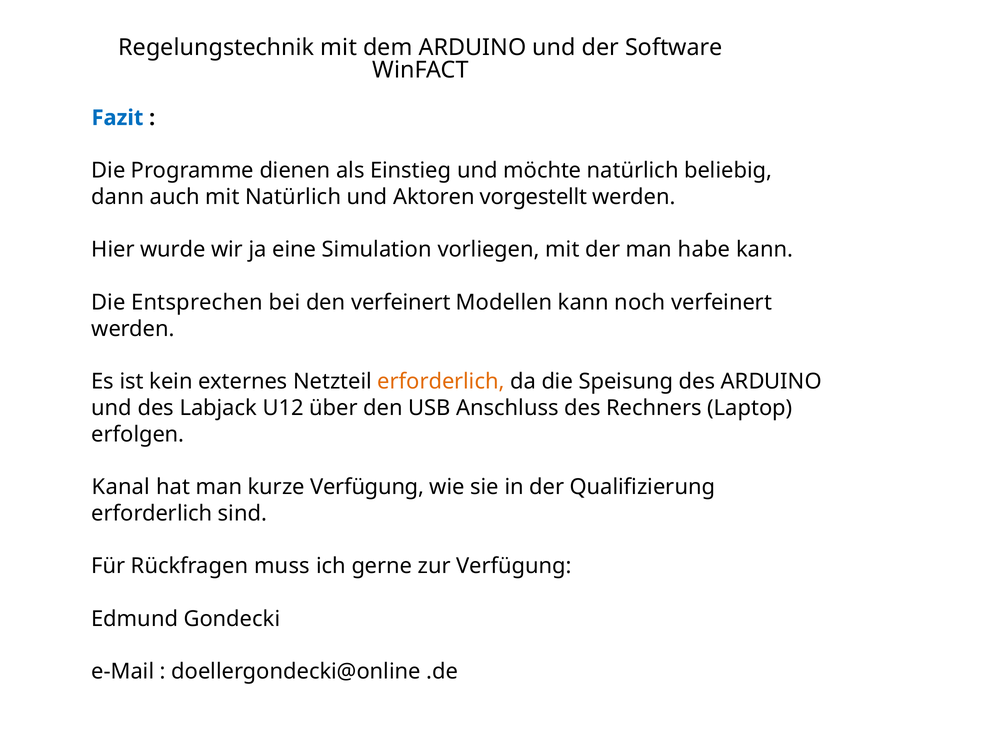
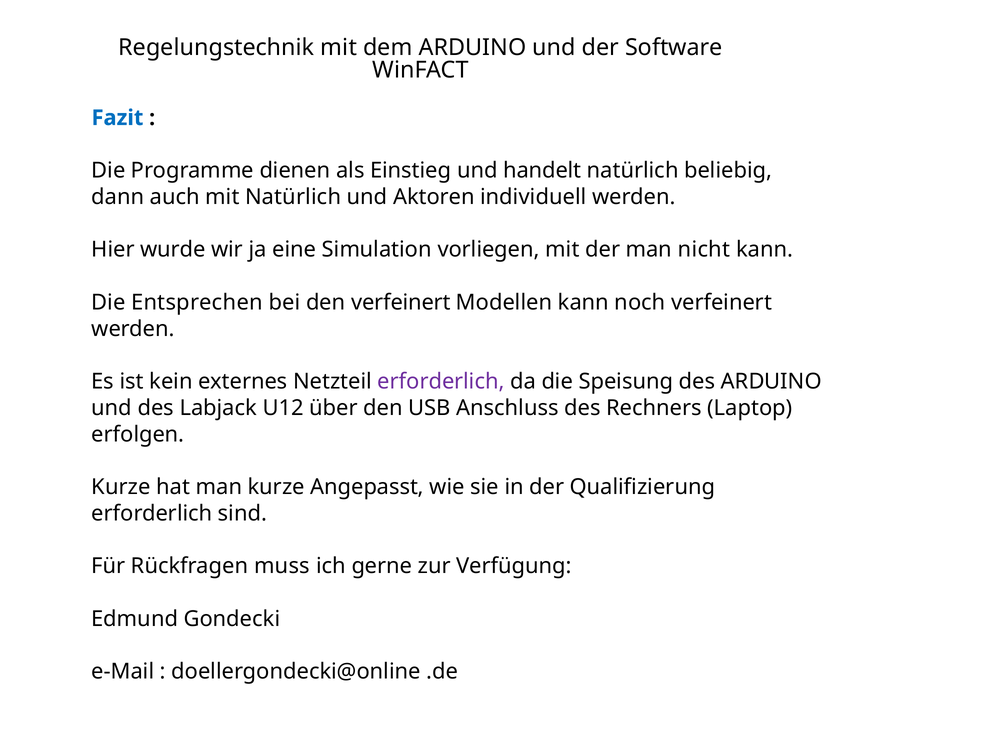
möchte: möchte -> handelt (542, 171)
vorgestellt: vorgestellt -> individuell (533, 197)
habe: habe -> nicht (704, 250)
erforderlich colour: orange -> purple (441, 381)
Kanal: Kanal -> Kurze (121, 487)
kurze Verfügung: Verfügung -> Angepasst (367, 487)
